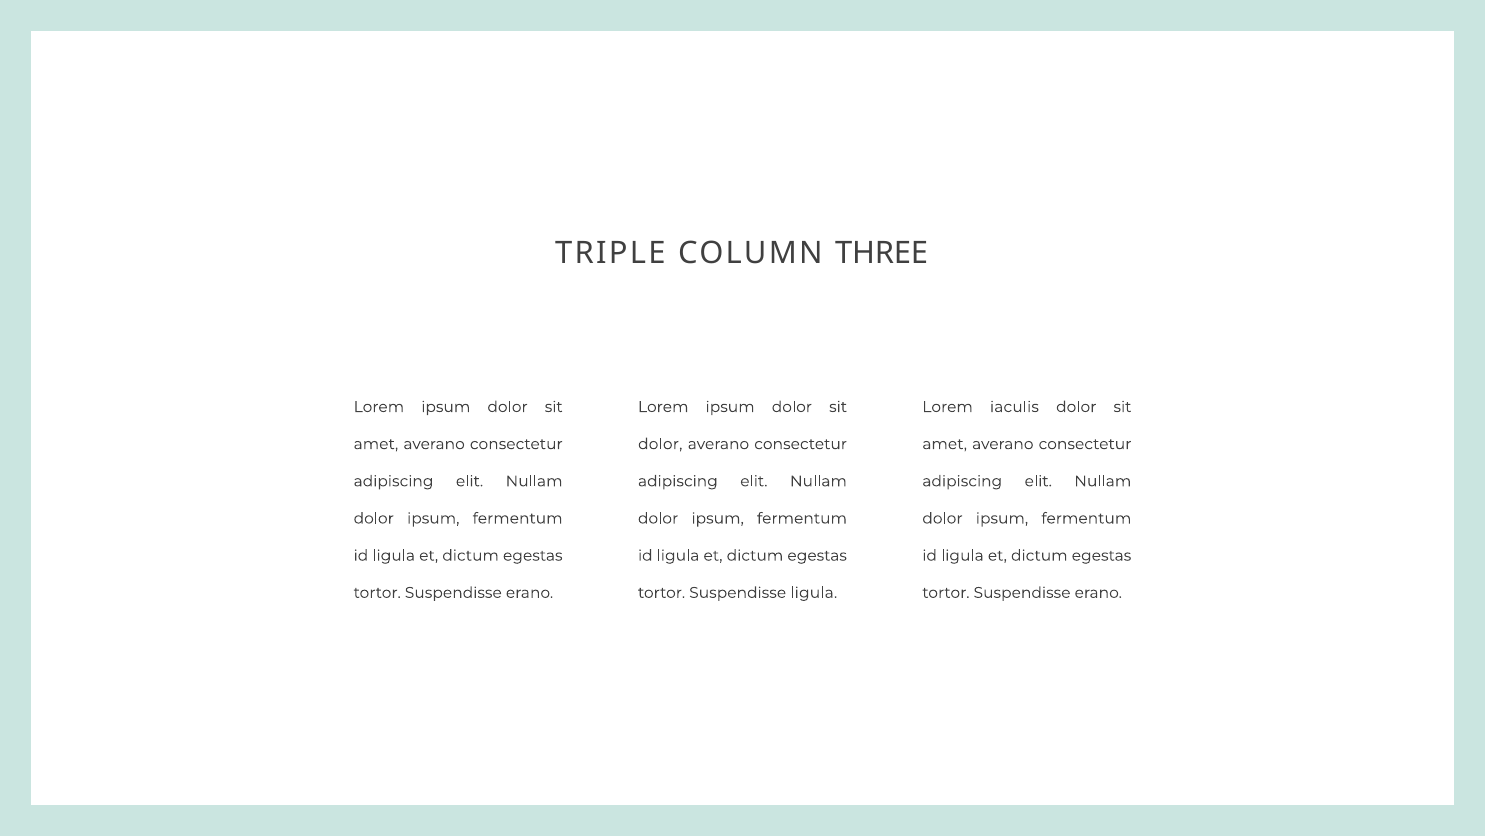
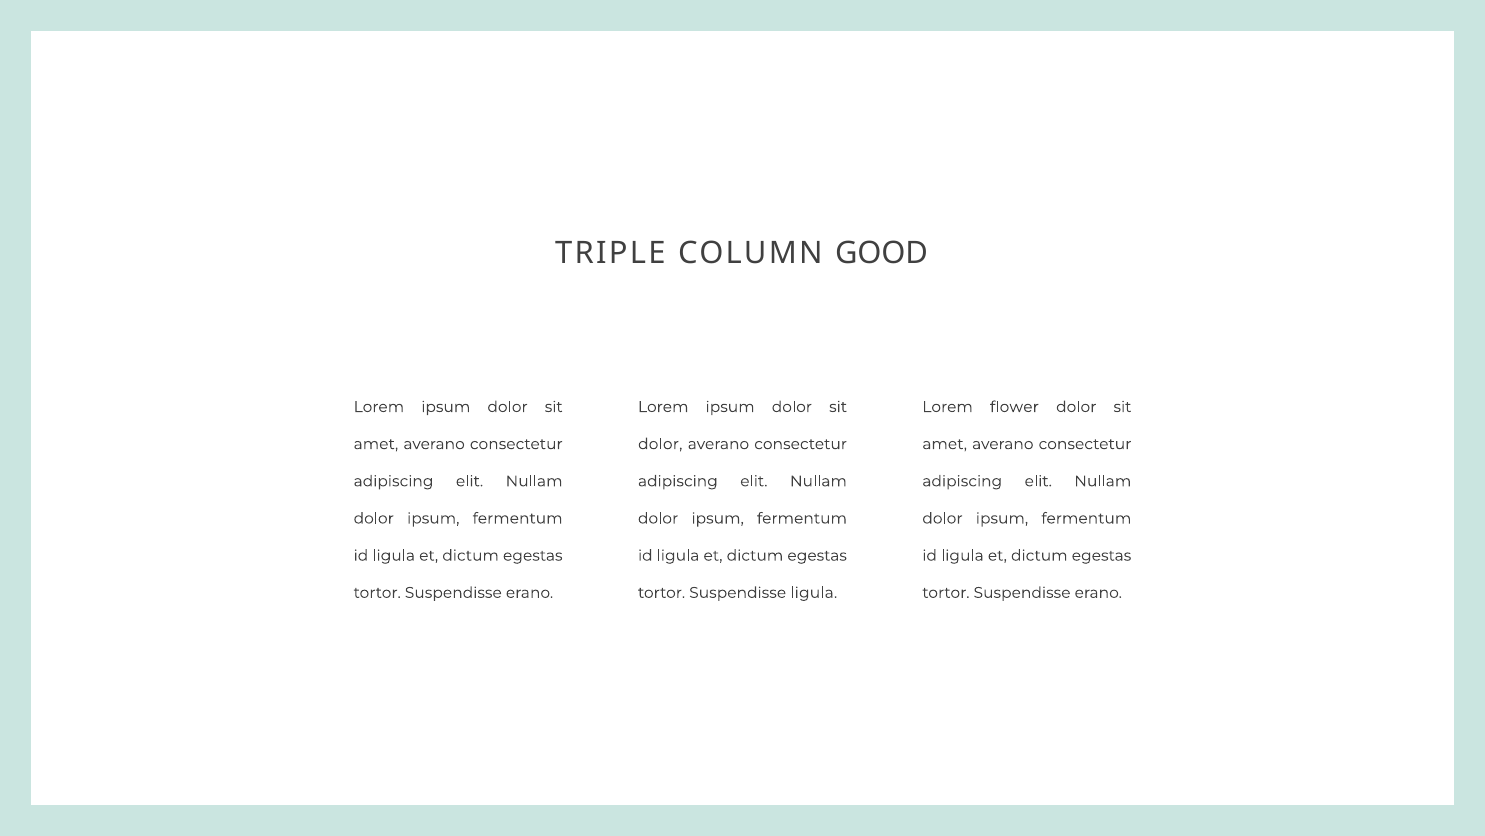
THREE: THREE -> GOOD (882, 253)
iaculis: iaculis -> flower (1014, 407)
